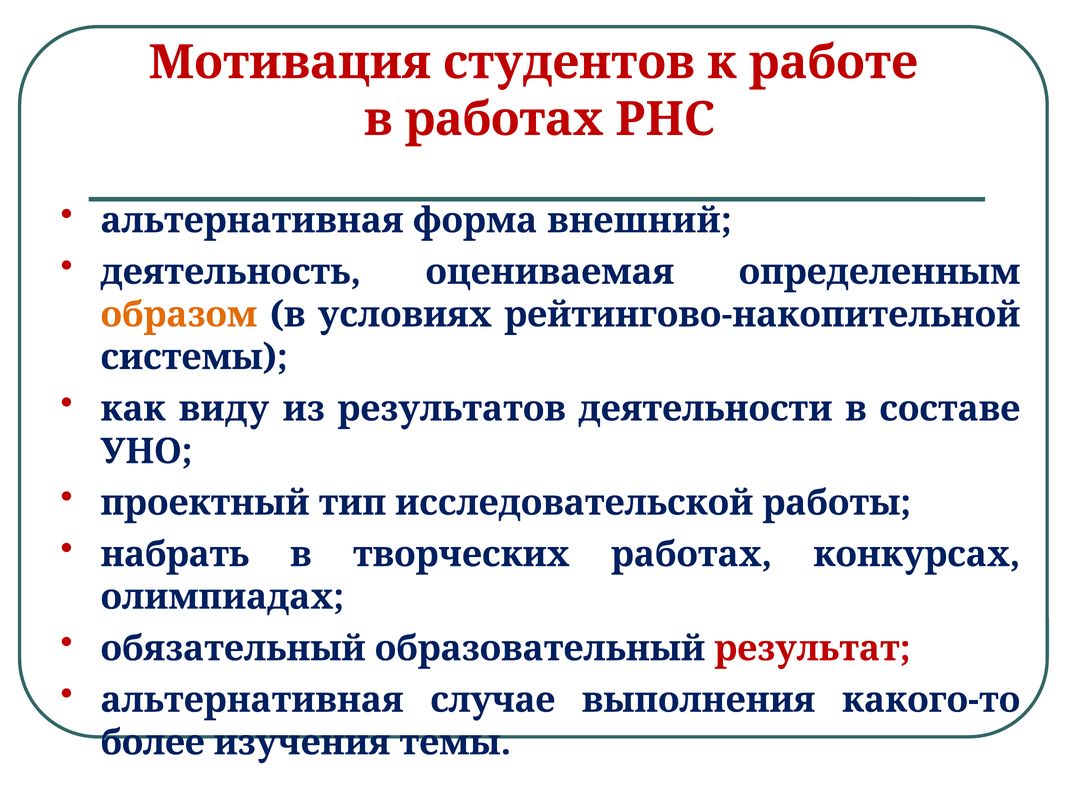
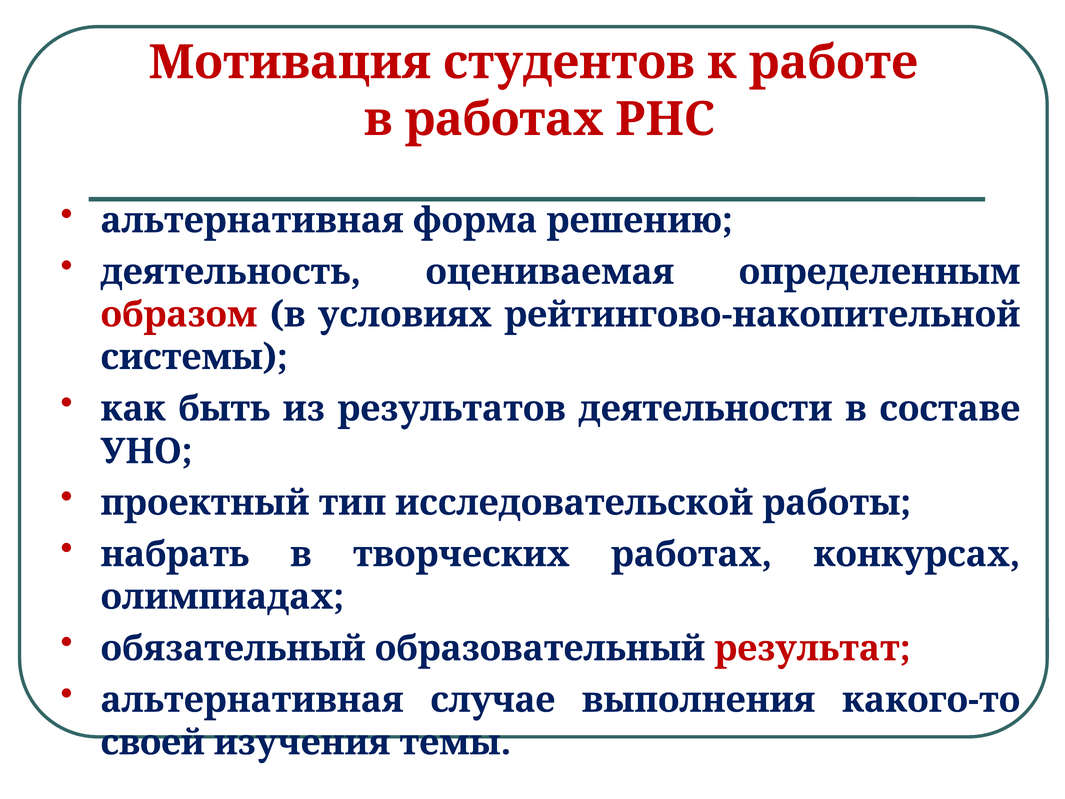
внешний: внешний -> решению (640, 220)
образом colour: orange -> red (179, 315)
виду: виду -> быть (224, 409)
более: более -> своей (153, 742)
